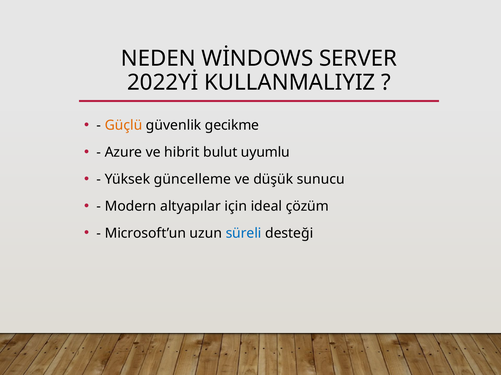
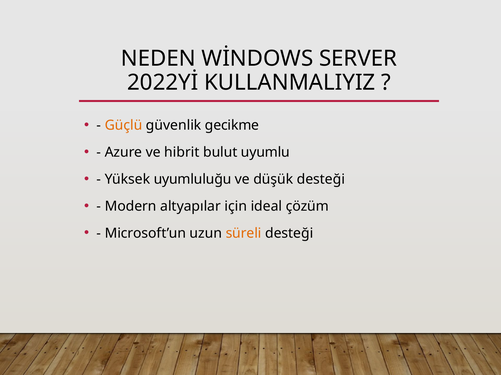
güncelleme: güncelleme -> uyumluluğu (193, 180)
düşük sunucu: sunucu -> desteği (321, 180)
süreli colour: blue -> orange (244, 234)
